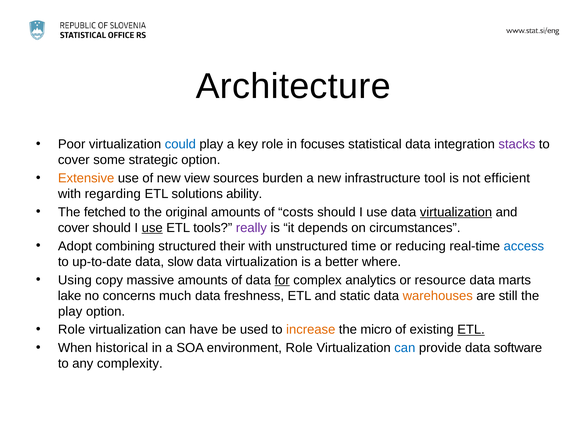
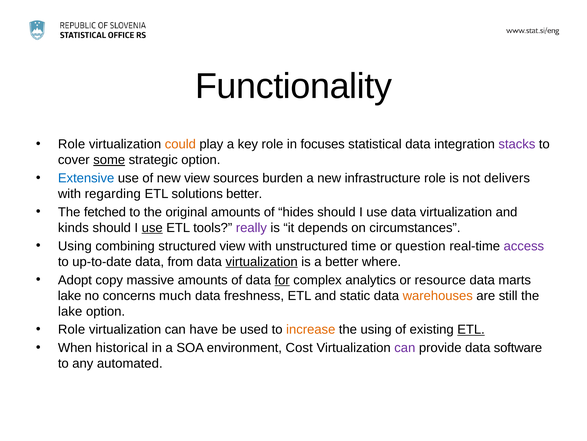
Architecture: Architecture -> Functionality (294, 86)
Poor: Poor -> Role (72, 144)
could colour: blue -> orange (180, 144)
some underline: none -> present (109, 160)
Extensive colour: orange -> blue (86, 178)
infrastructure tool: tool -> role (435, 178)
efficient: efficient -> delivers (507, 178)
solutions ability: ability -> better (244, 193)
costs: costs -> hides (296, 212)
virtualization underline: present -> none (456, 212)
cover: cover -> kinds (73, 227)
Adopt: Adopt -> Using (75, 246)
structured their: their -> view (232, 246)
reducing: reducing -> question (420, 246)
access colour: blue -> purple (524, 246)
slow: slow -> from (180, 261)
virtualization underline: none -> present (262, 261)
Using: Using -> Adopt (75, 280)
play: play -> lake (70, 311)
the micro: micro -> using (376, 329)
environment Role: Role -> Cost (299, 347)
can colour: blue -> purple (405, 347)
complexity: complexity -> automated (130, 363)
